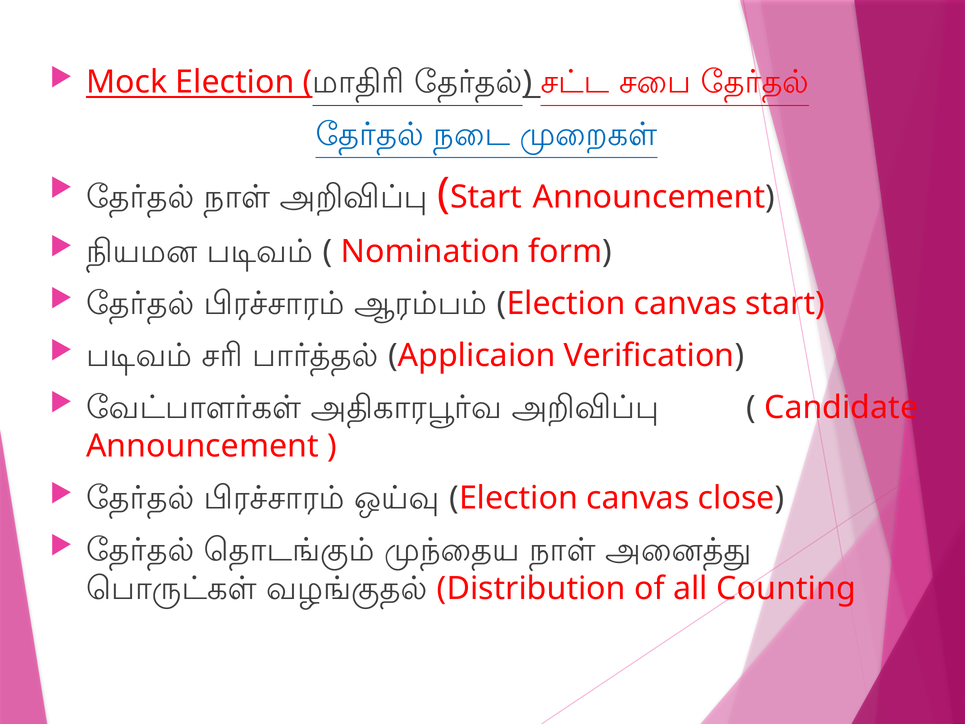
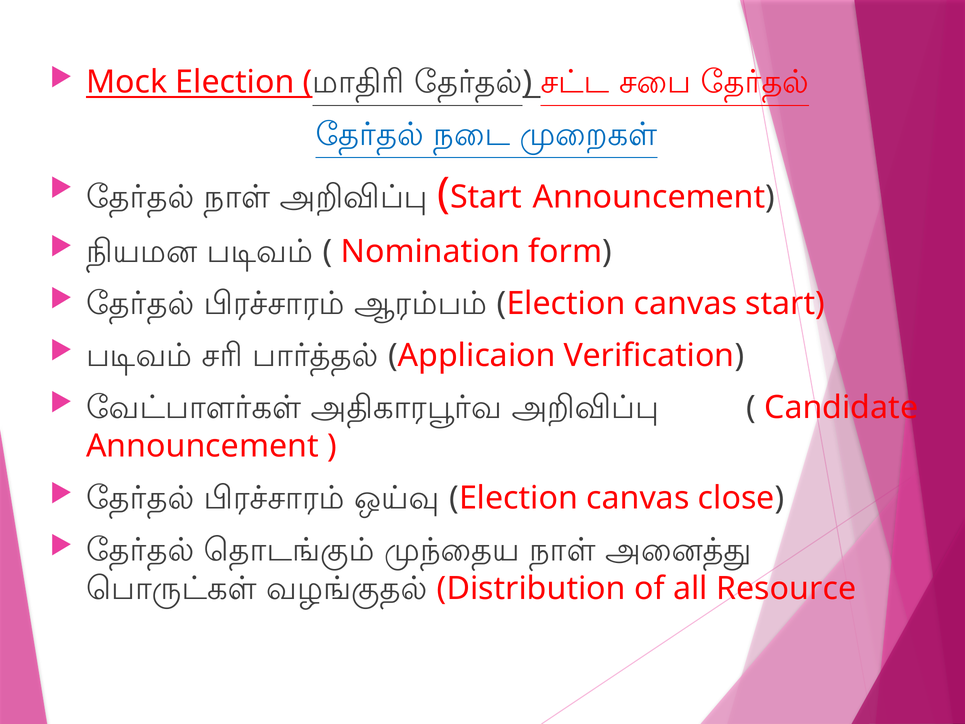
Counting: Counting -> Resource (786, 589)
